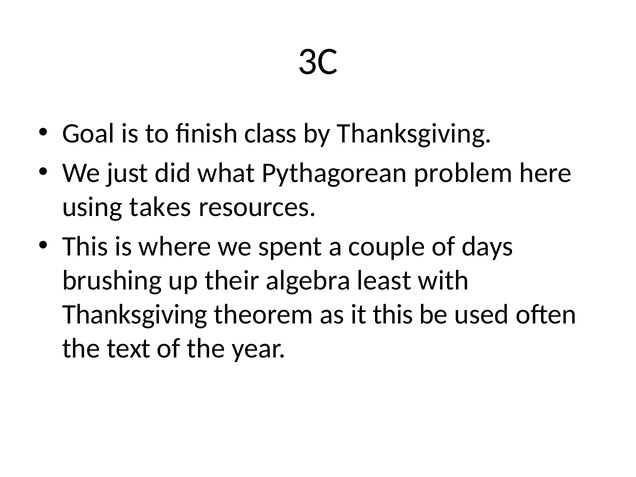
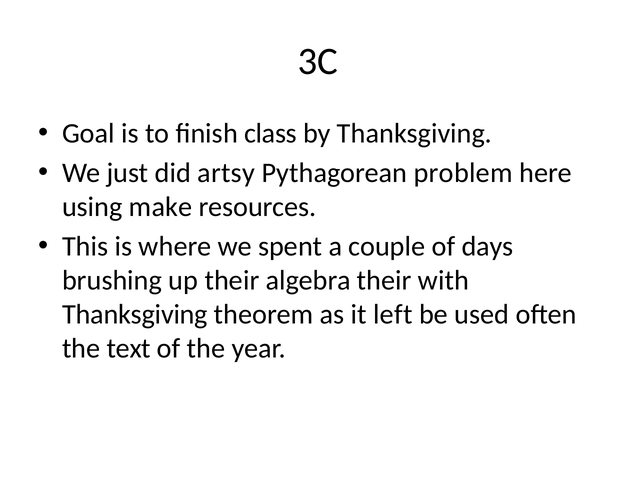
what: what -> artsy (226, 173)
takes: takes -> make (161, 207)
algebra least: least -> their (384, 280)
it this: this -> left (393, 314)
